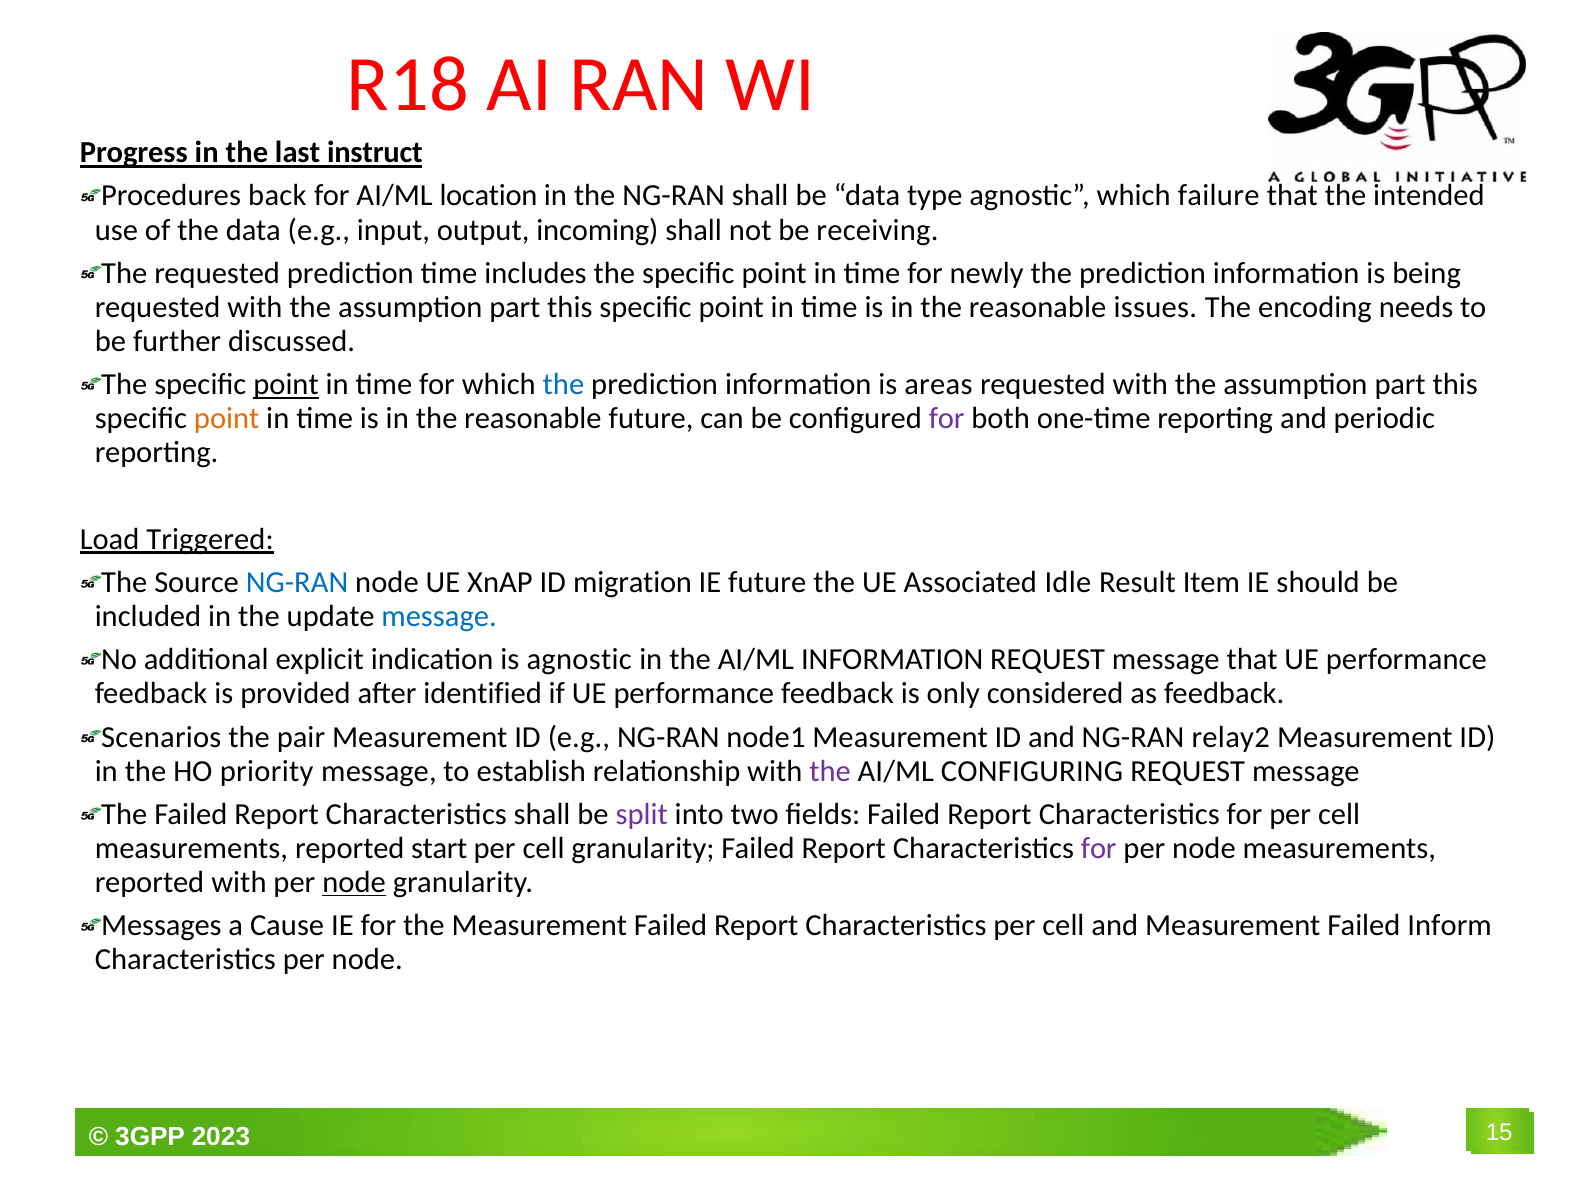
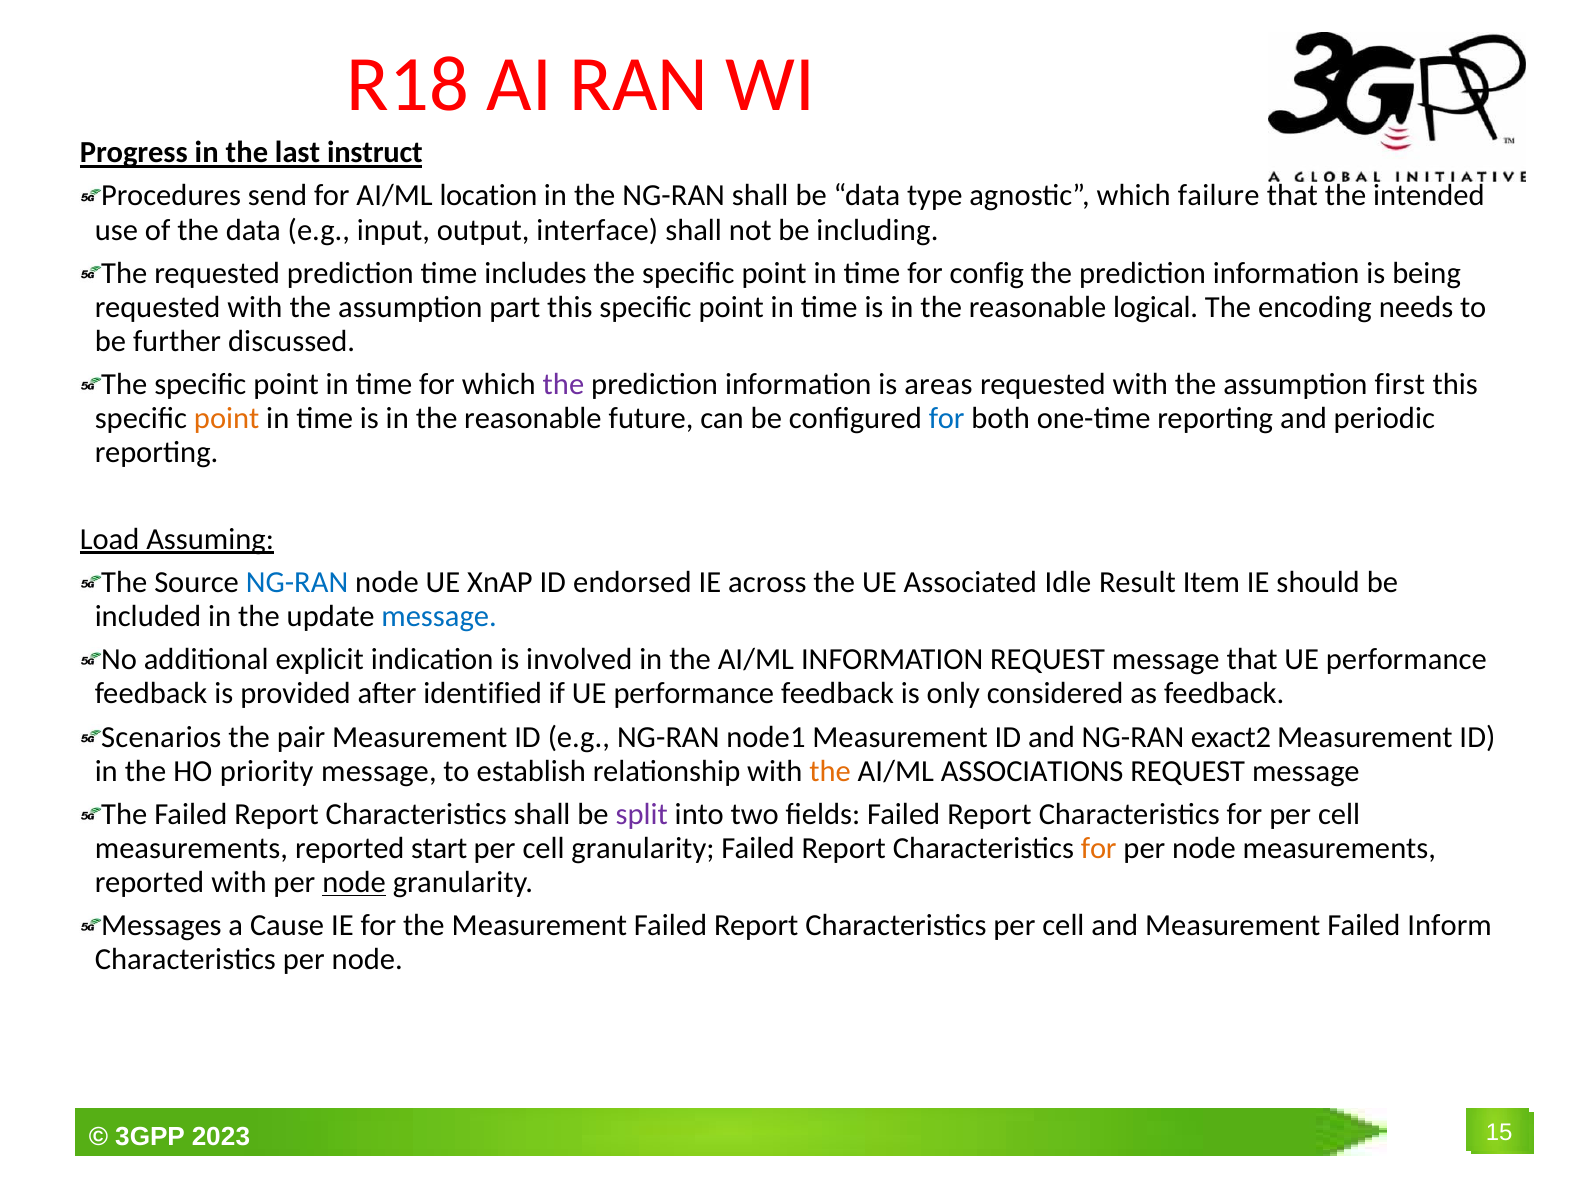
back: back -> send (278, 196)
incoming: incoming -> interface (597, 230)
receiving: receiving -> including (877, 230)
newly: newly -> config (987, 273)
issues: issues -> logical (1156, 307)
point underline: present -> none (286, 385)
the colour: blue -> purple (563, 385)
part: part -> first (1400, 385)
for colour: purple -> blue (947, 419)
Triggered: Triggered -> Assuming (210, 539)
migration: migration -> endorsed (632, 583)
IE future: future -> across (767, 583)
is agnostic: agnostic -> involved (579, 660)
relay2: relay2 -> exact2 (1231, 737)
the colour: purple -> orange (830, 771)
CONFIGURING: CONFIGURING -> ASSOCIATIONS (1032, 771)
for colour: purple -> orange (1099, 849)
